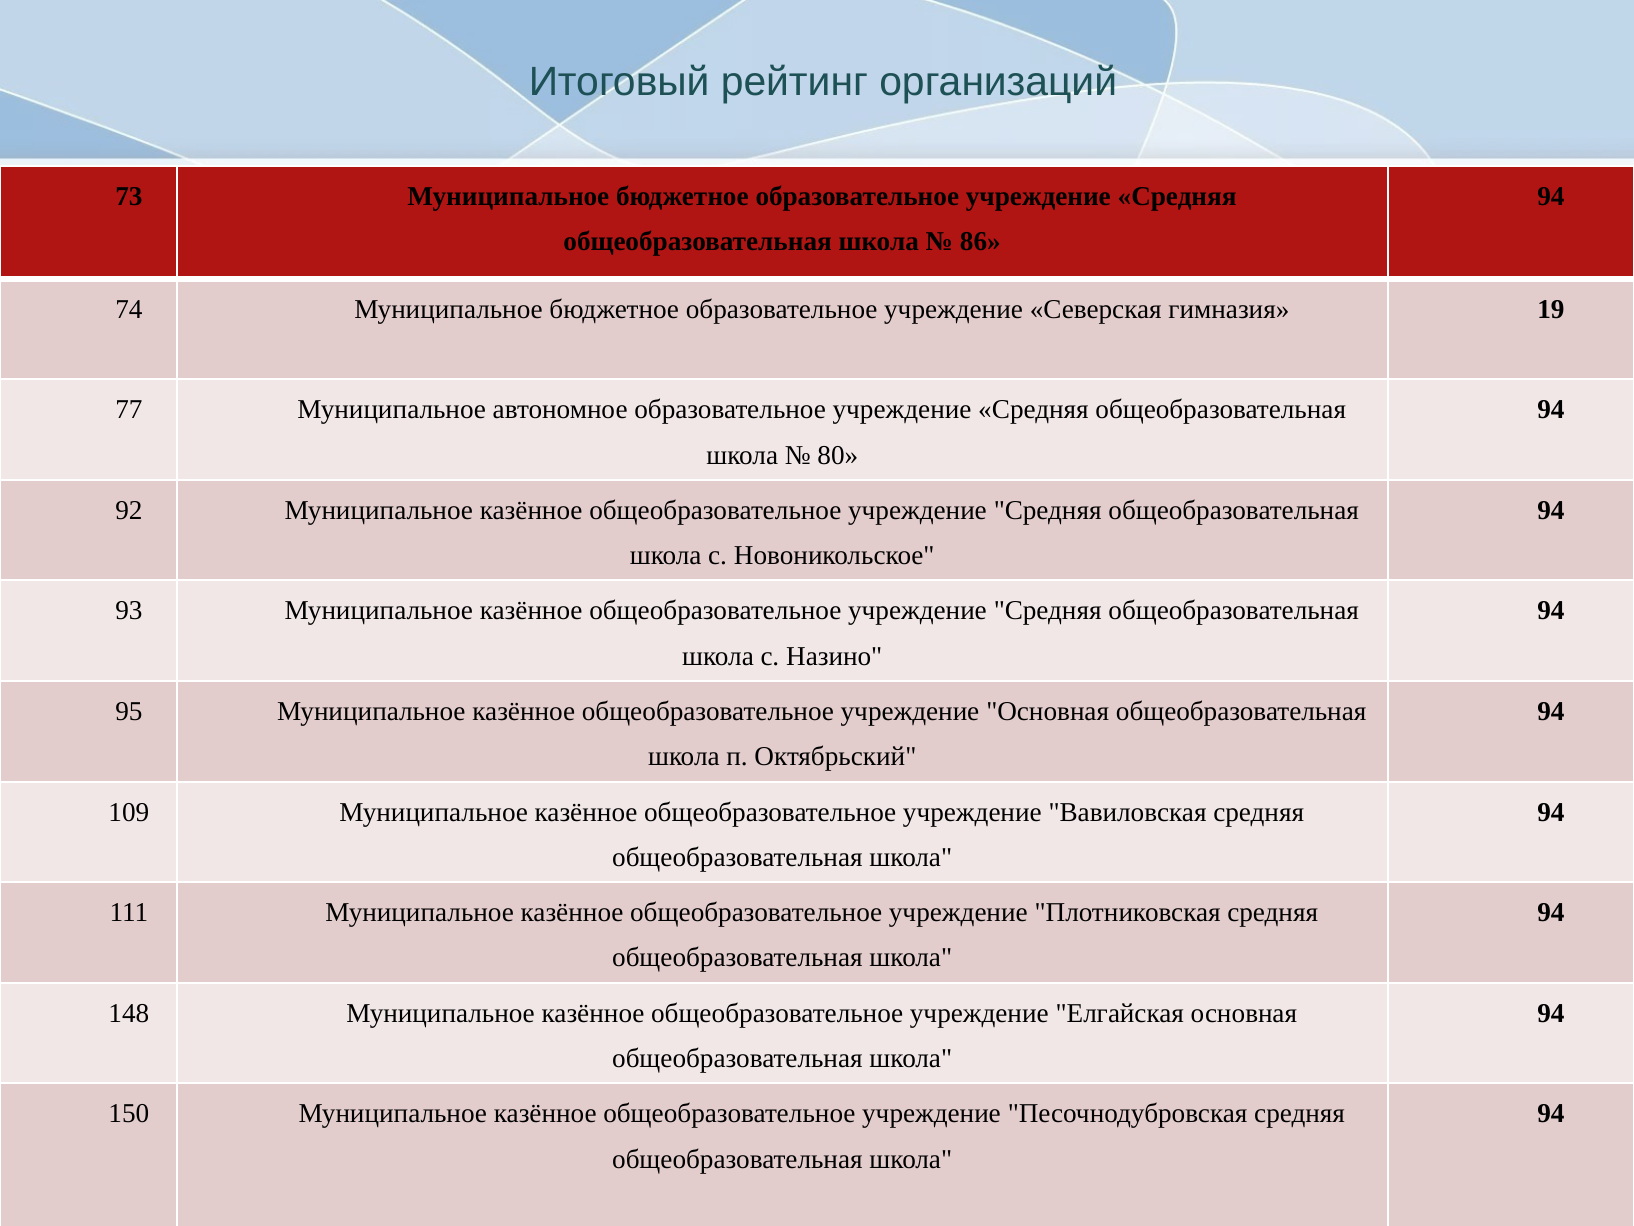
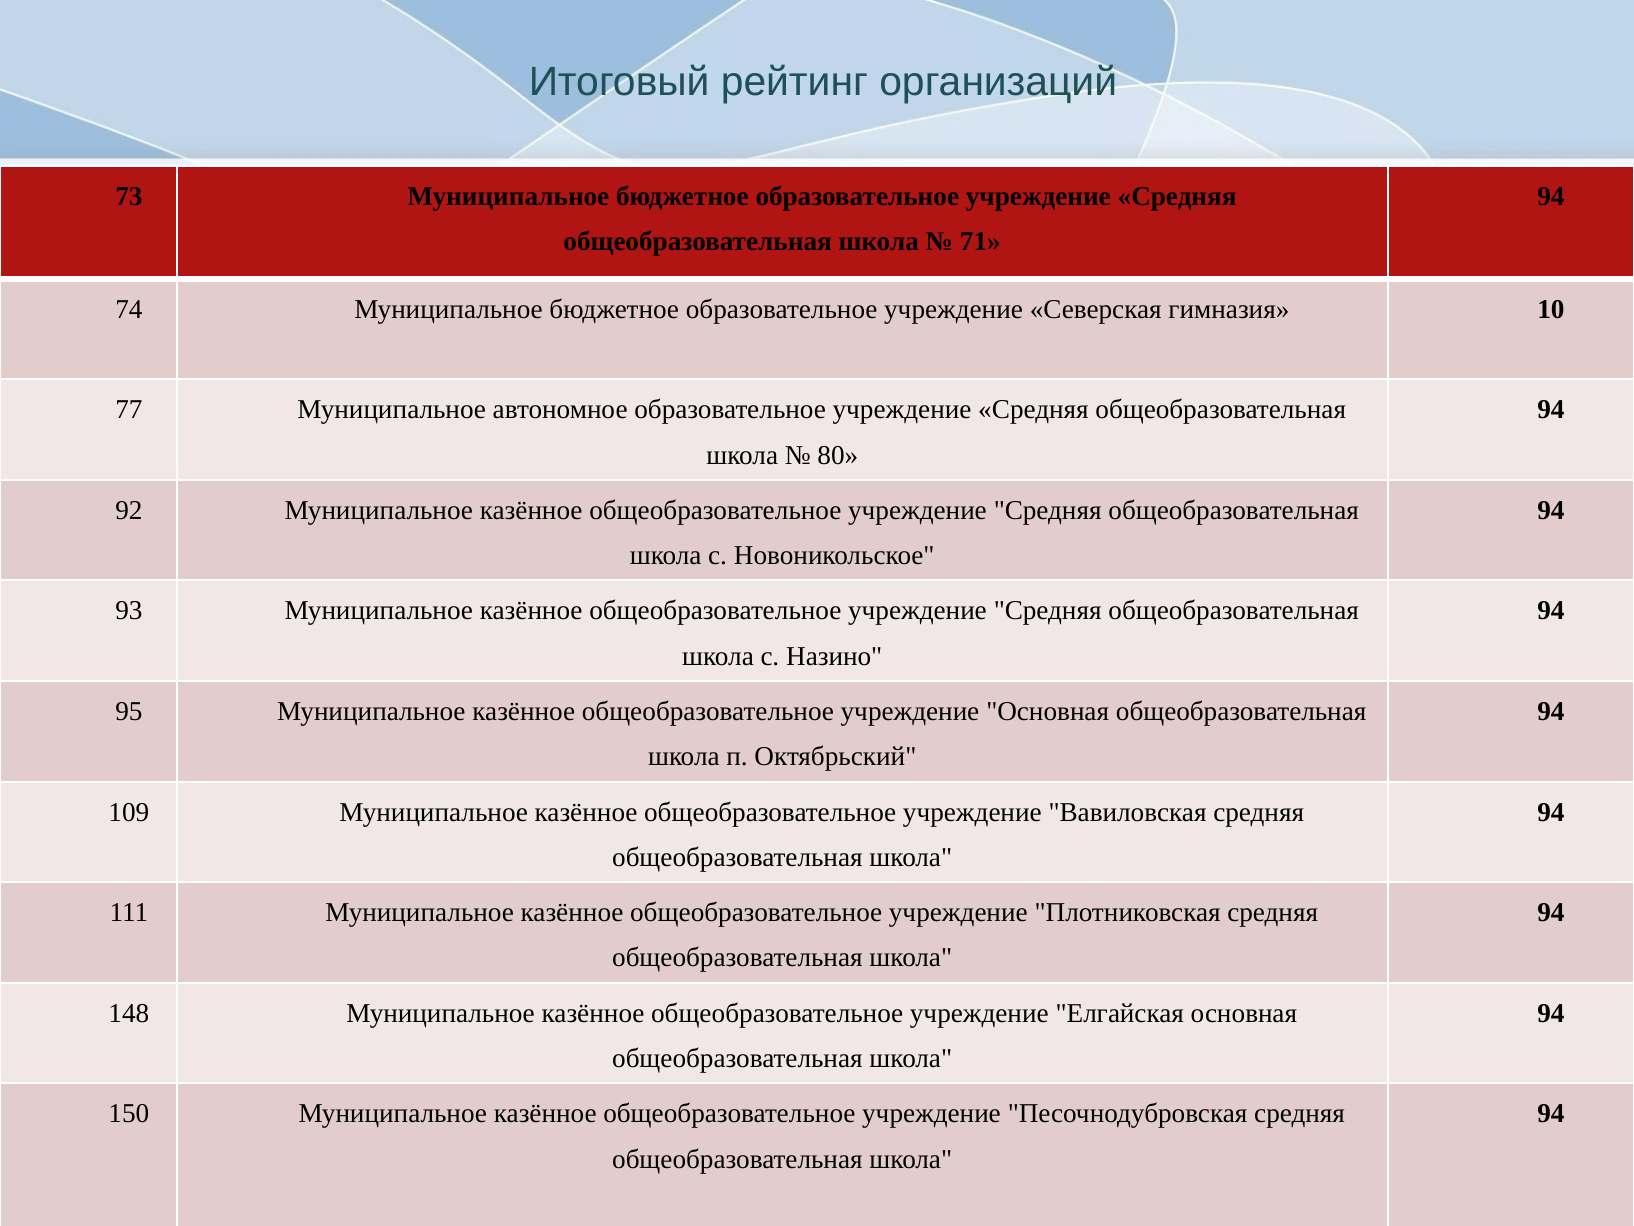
86: 86 -> 71 (980, 242)
19: 19 -> 10 (1551, 309)
